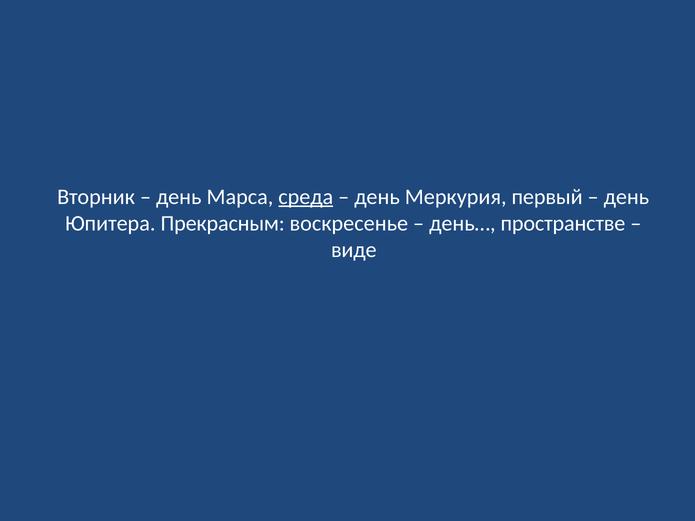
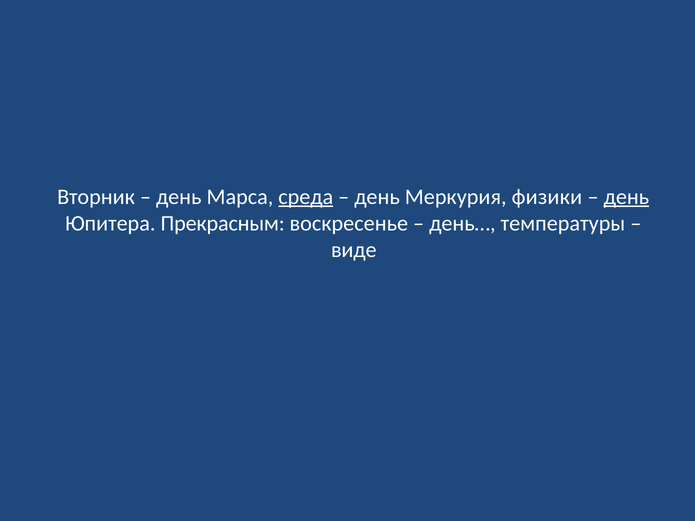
первый: первый -> физики (547, 197)
день underline: none -> present (626, 197)
пространстве: пространстве -> температуры (563, 224)
